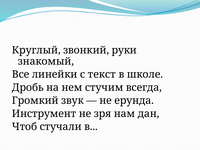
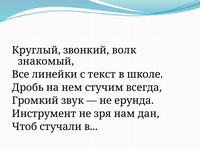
руки: руки -> волк (124, 50)
